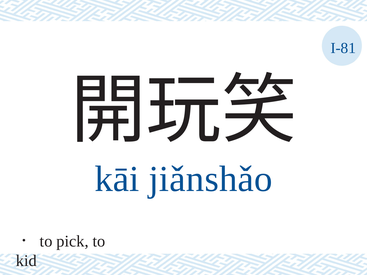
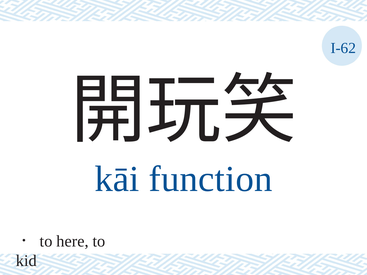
I-81: I-81 -> I-62 (343, 48)
jiǎnshǎo: jiǎnshǎo -> function (211, 179)
pick: pick -> here (73, 241)
